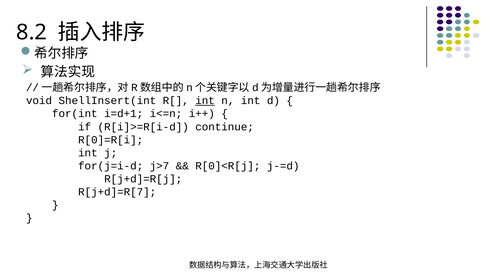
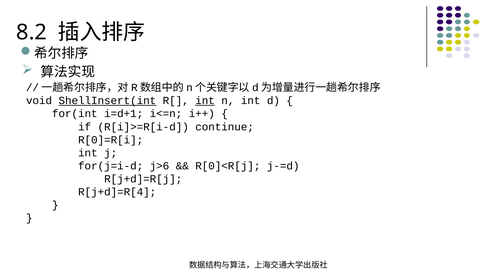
ShellInsert(int underline: none -> present (107, 101)
j>7: j>7 -> j>6 (159, 166)
R[j+d]=R[7: R[j+d]=R[7 -> R[j+d]=R[4 (117, 192)
